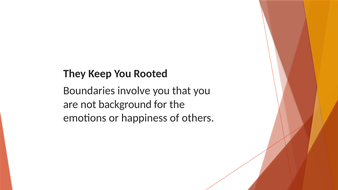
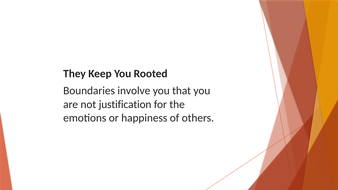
background: background -> justification (125, 104)
